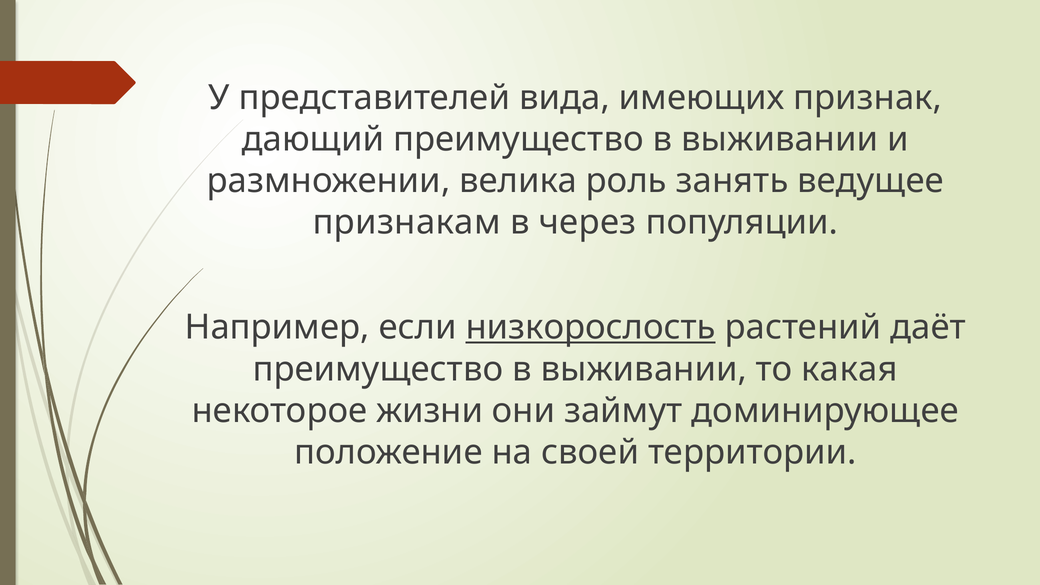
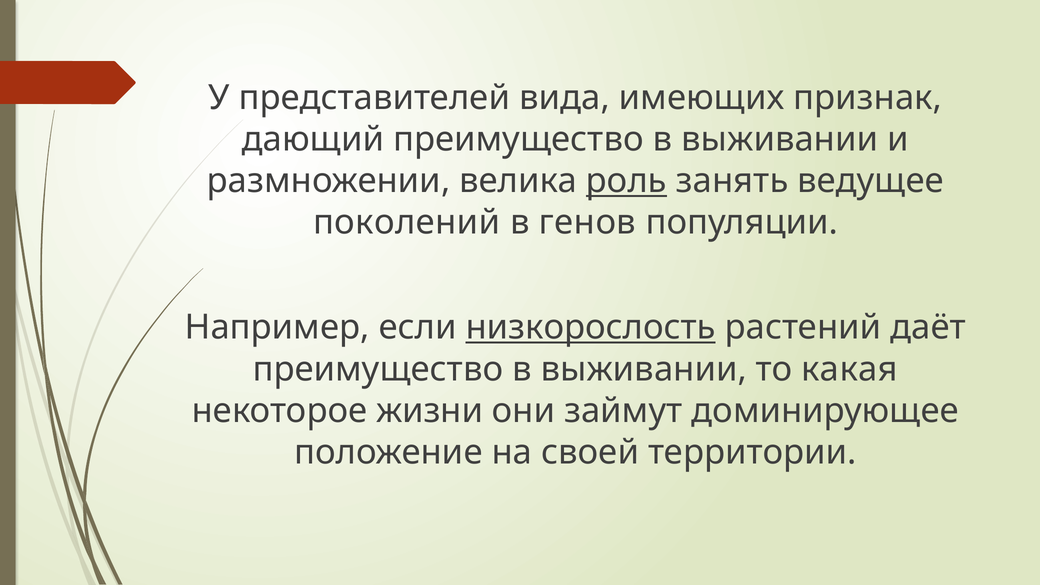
роль underline: none -> present (626, 181)
признакам: признакам -> поколений (407, 223)
через: через -> генов (587, 223)
